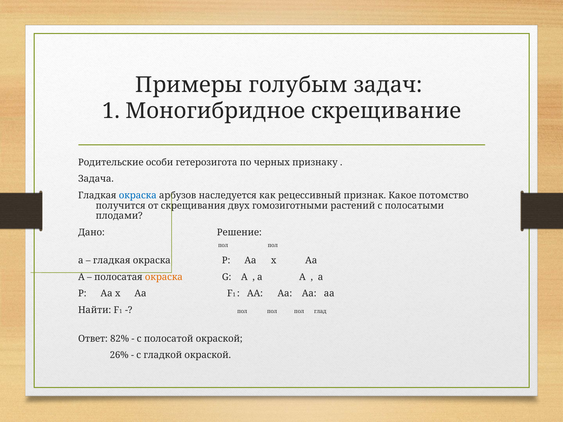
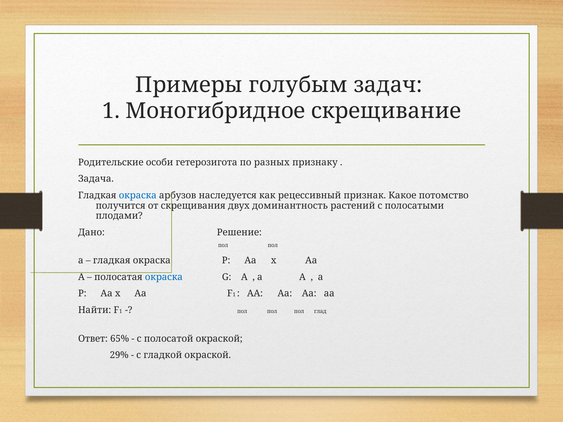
черных: черных -> разных (272, 162)
гомозиготными: гомозиготными -> доминантность (290, 206)
окраска colour: orange -> blue (164, 277)
82%: 82% -> 65% (120, 339)
26%: 26% -> 29% (119, 355)
